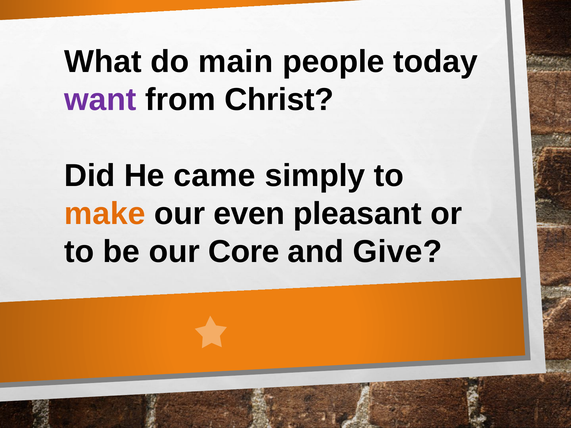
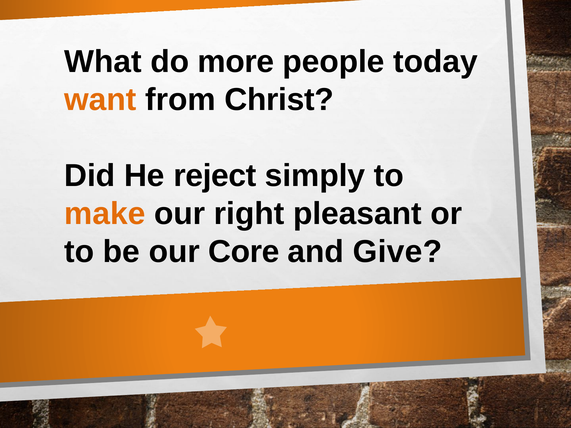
main: main -> more (236, 62)
want colour: purple -> orange (100, 100)
came: came -> reject (215, 176)
even: even -> right (249, 214)
